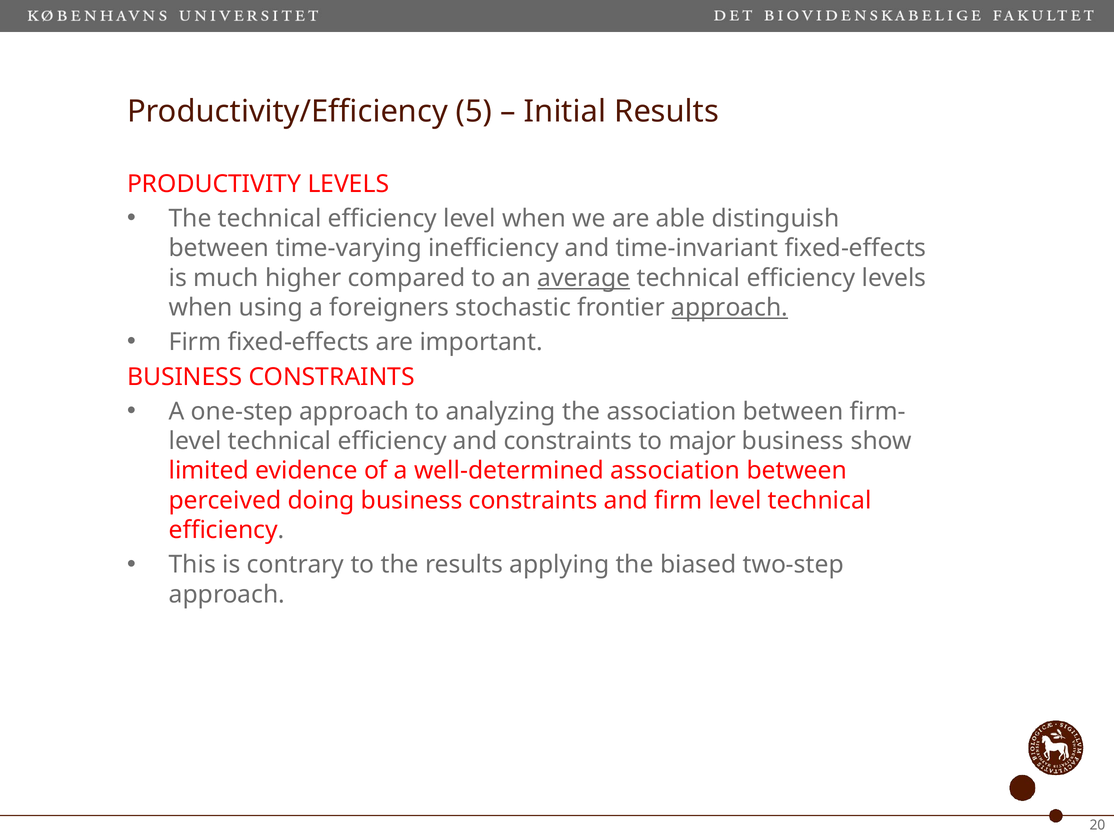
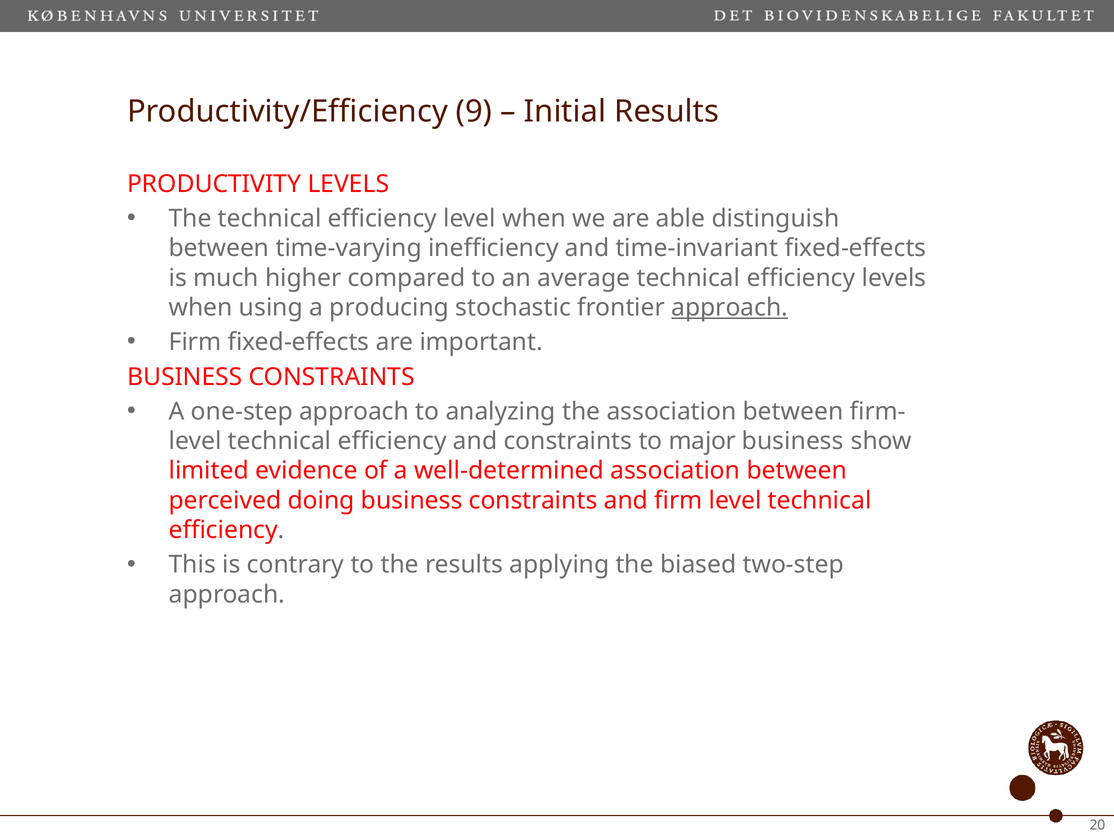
5: 5 -> 9 (474, 112)
average underline: present -> none (584, 278)
foreigners: foreigners -> producing (389, 308)
